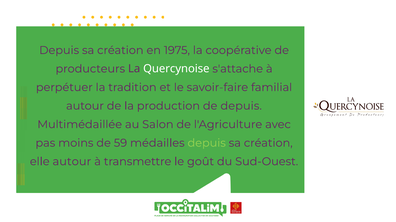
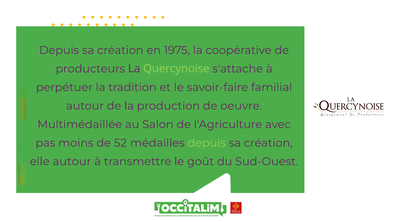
Quercynoise colour: white -> light green (176, 69)
de depuis: depuis -> oeuvre (241, 106)
59: 59 -> 52 (120, 143)
